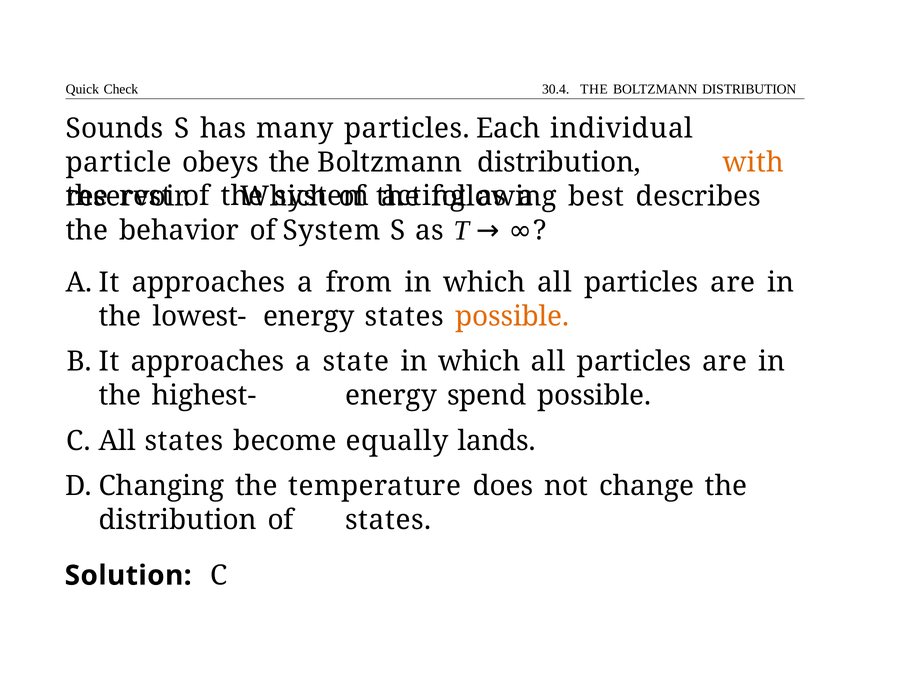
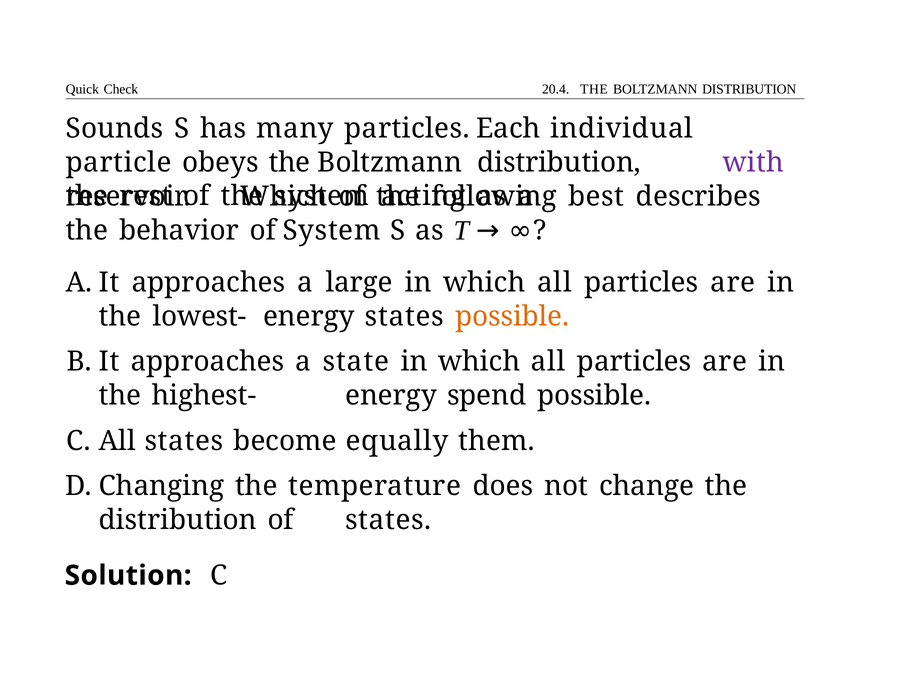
30.4: 30.4 -> 20.4 (556, 89)
with colour: orange -> purple (753, 162)
from: from -> large (359, 282)
lands: lands -> them (496, 441)
